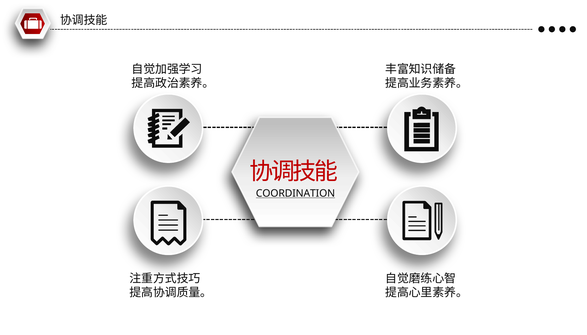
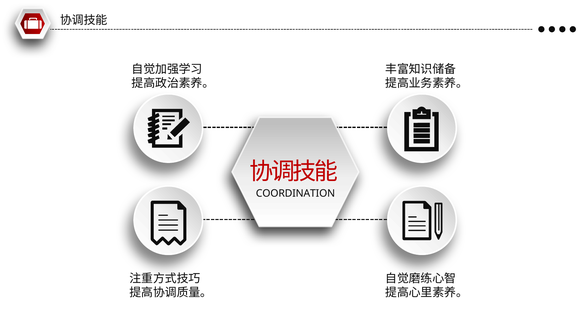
COORDINATION underline: present -> none (295, 194)
